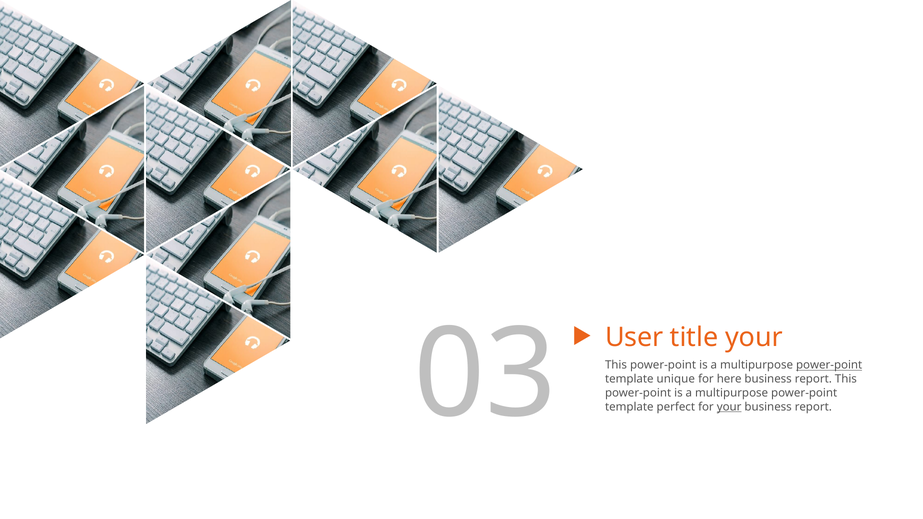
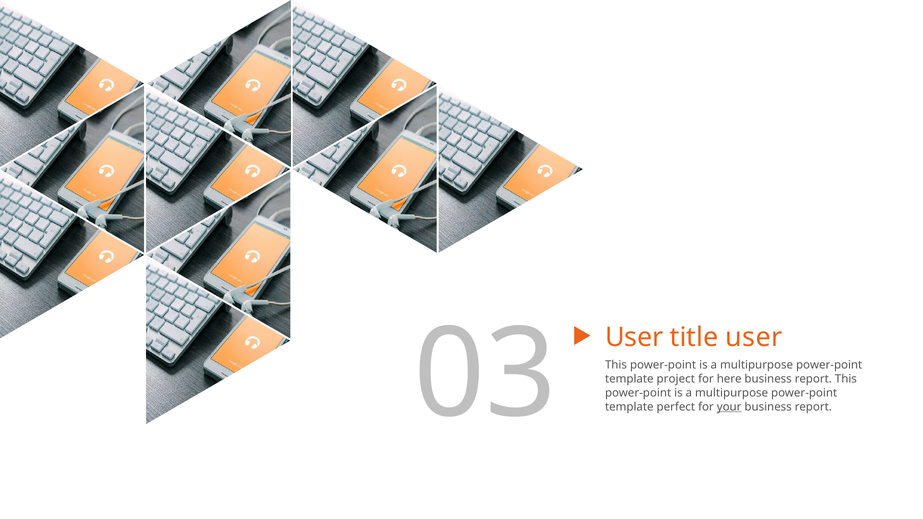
title your: your -> user (754, 338)
power-point underline: present -> none (829, 365)
unique: unique -> project (676, 379)
